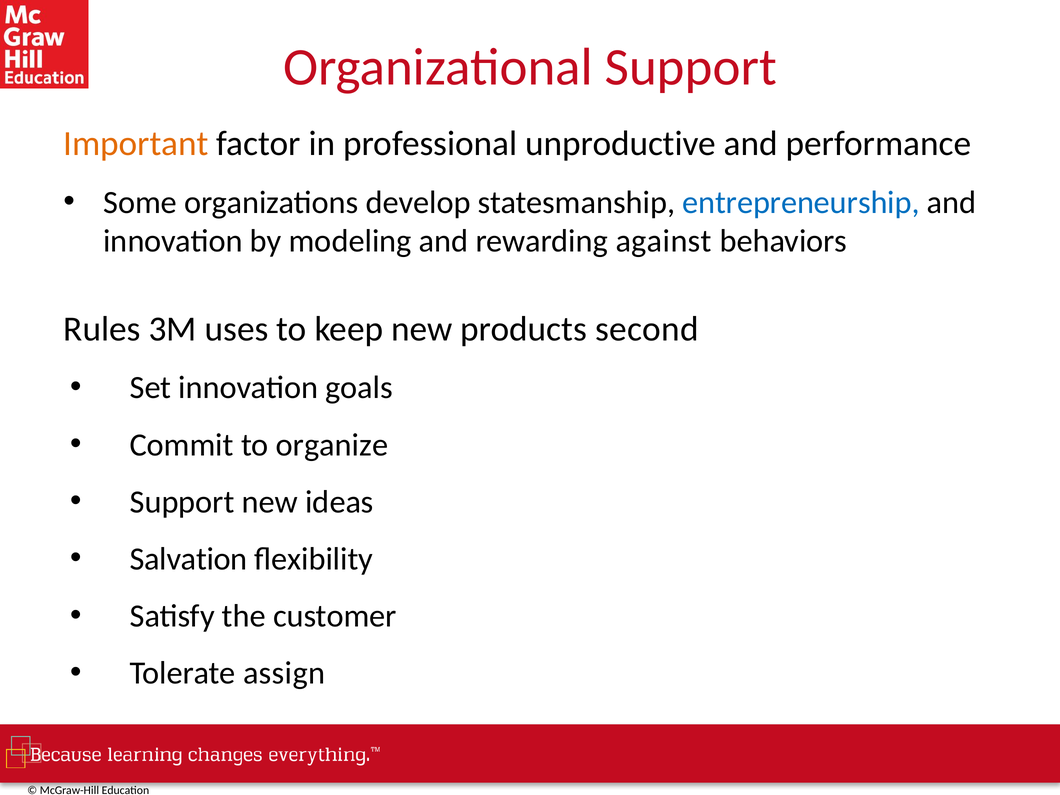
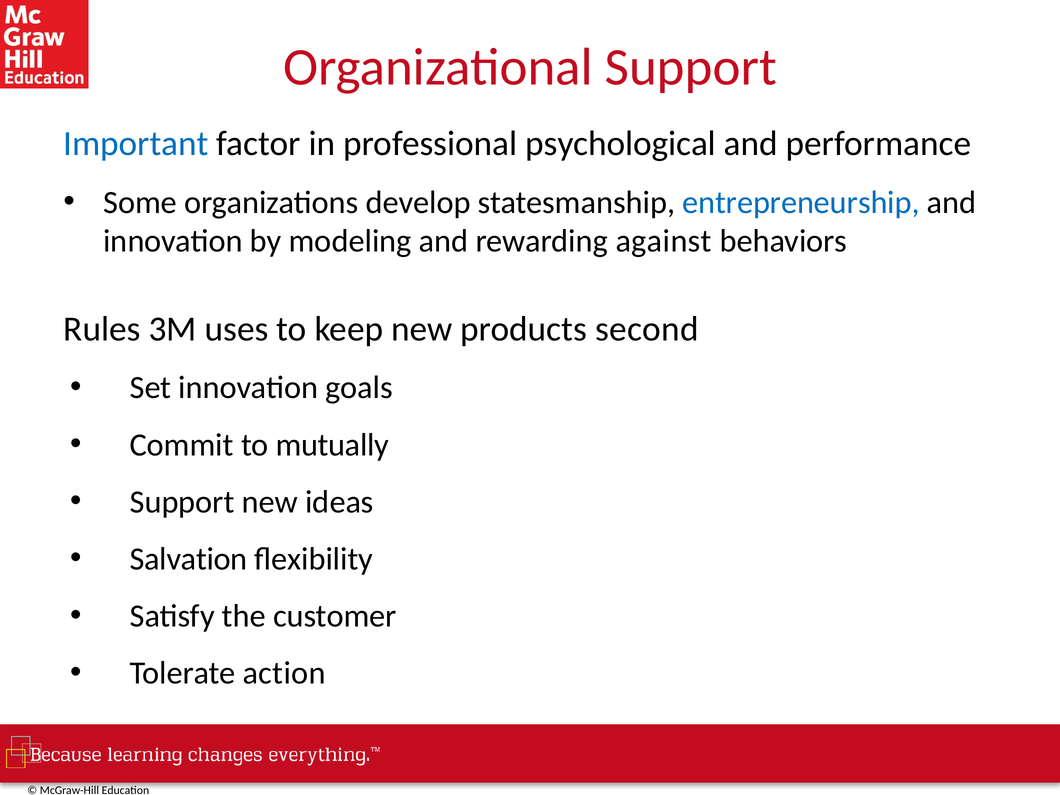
Important colour: orange -> blue (136, 144)
unproductive: unproductive -> psychological (621, 144)
organize: organize -> mutually (332, 445)
assign: assign -> action (284, 673)
